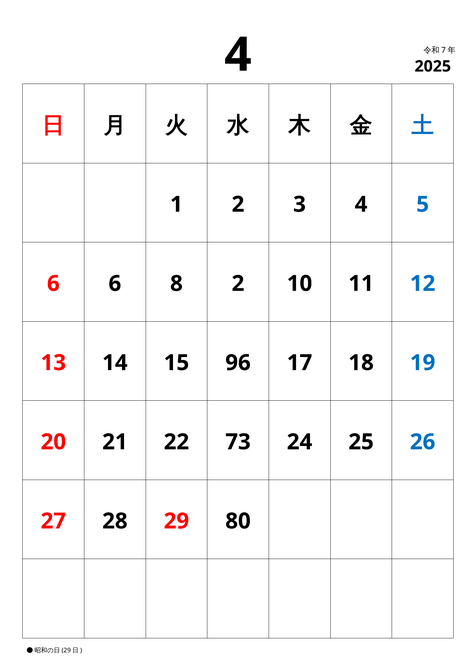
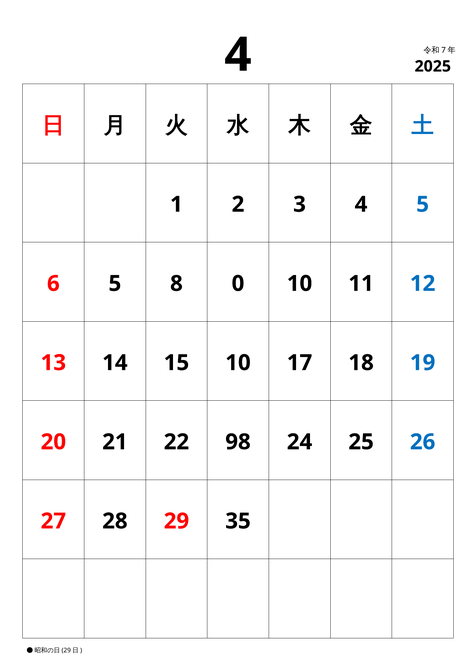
6 6: 6 -> 5 (115, 284)
8 2: 2 -> 0 (238, 284)
15 96: 96 -> 10 (238, 363)
73: 73 -> 98 (238, 443)
80: 80 -> 35 (238, 522)
